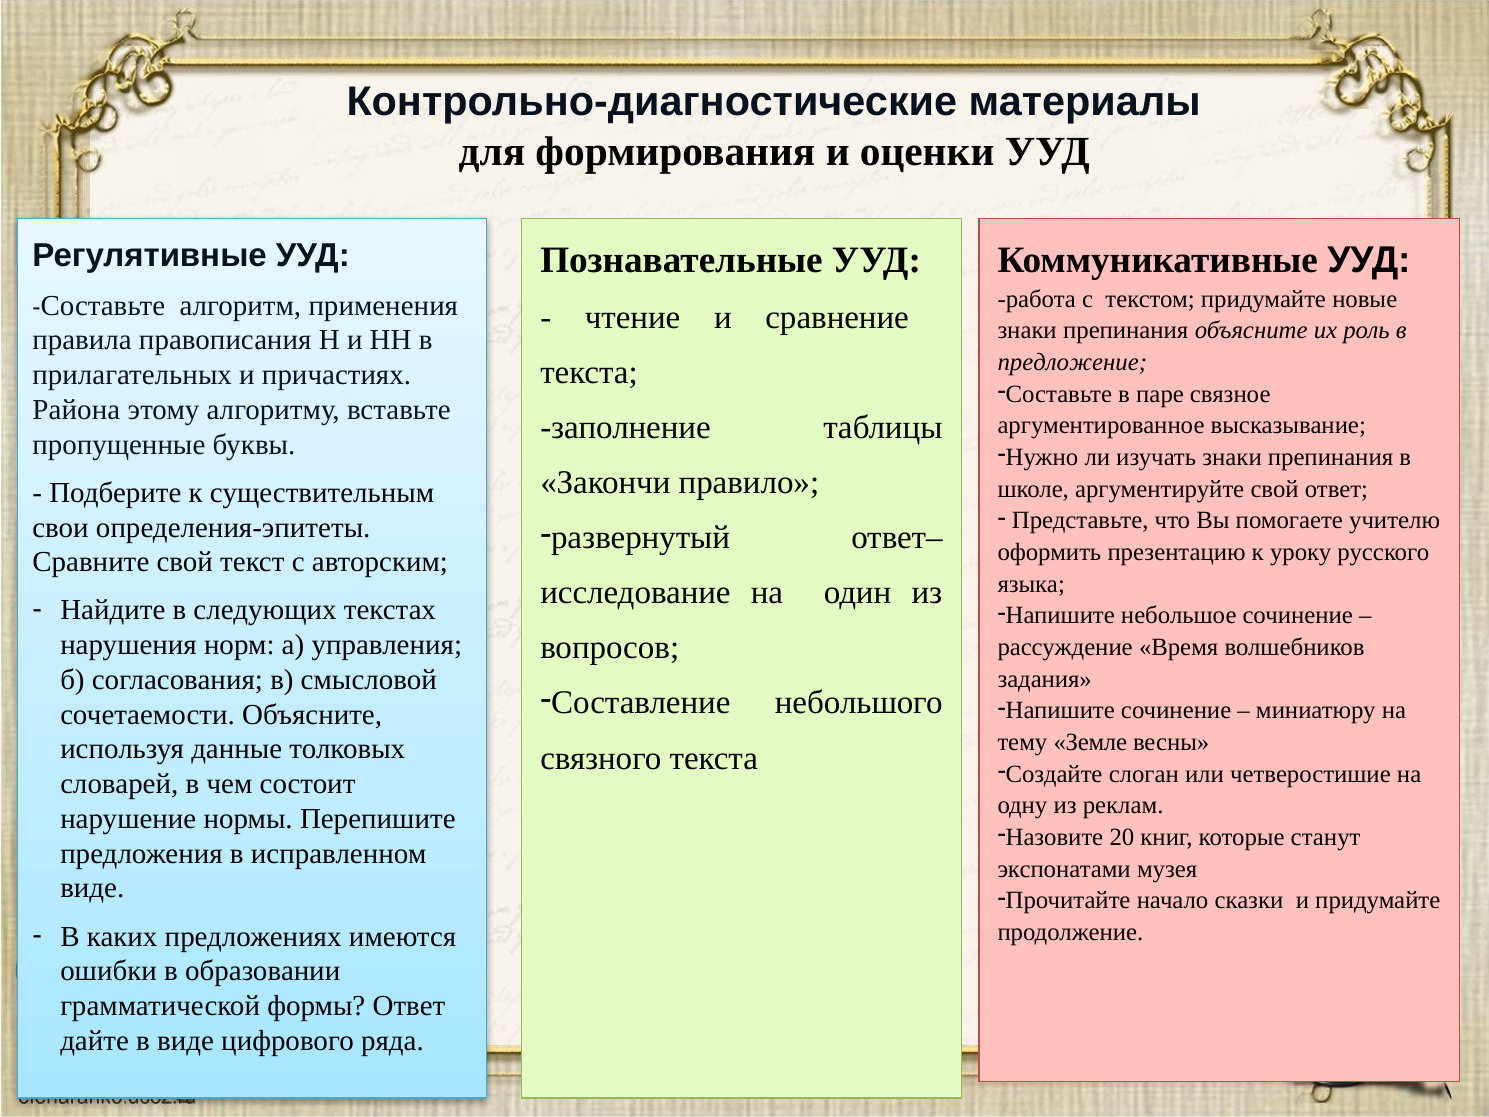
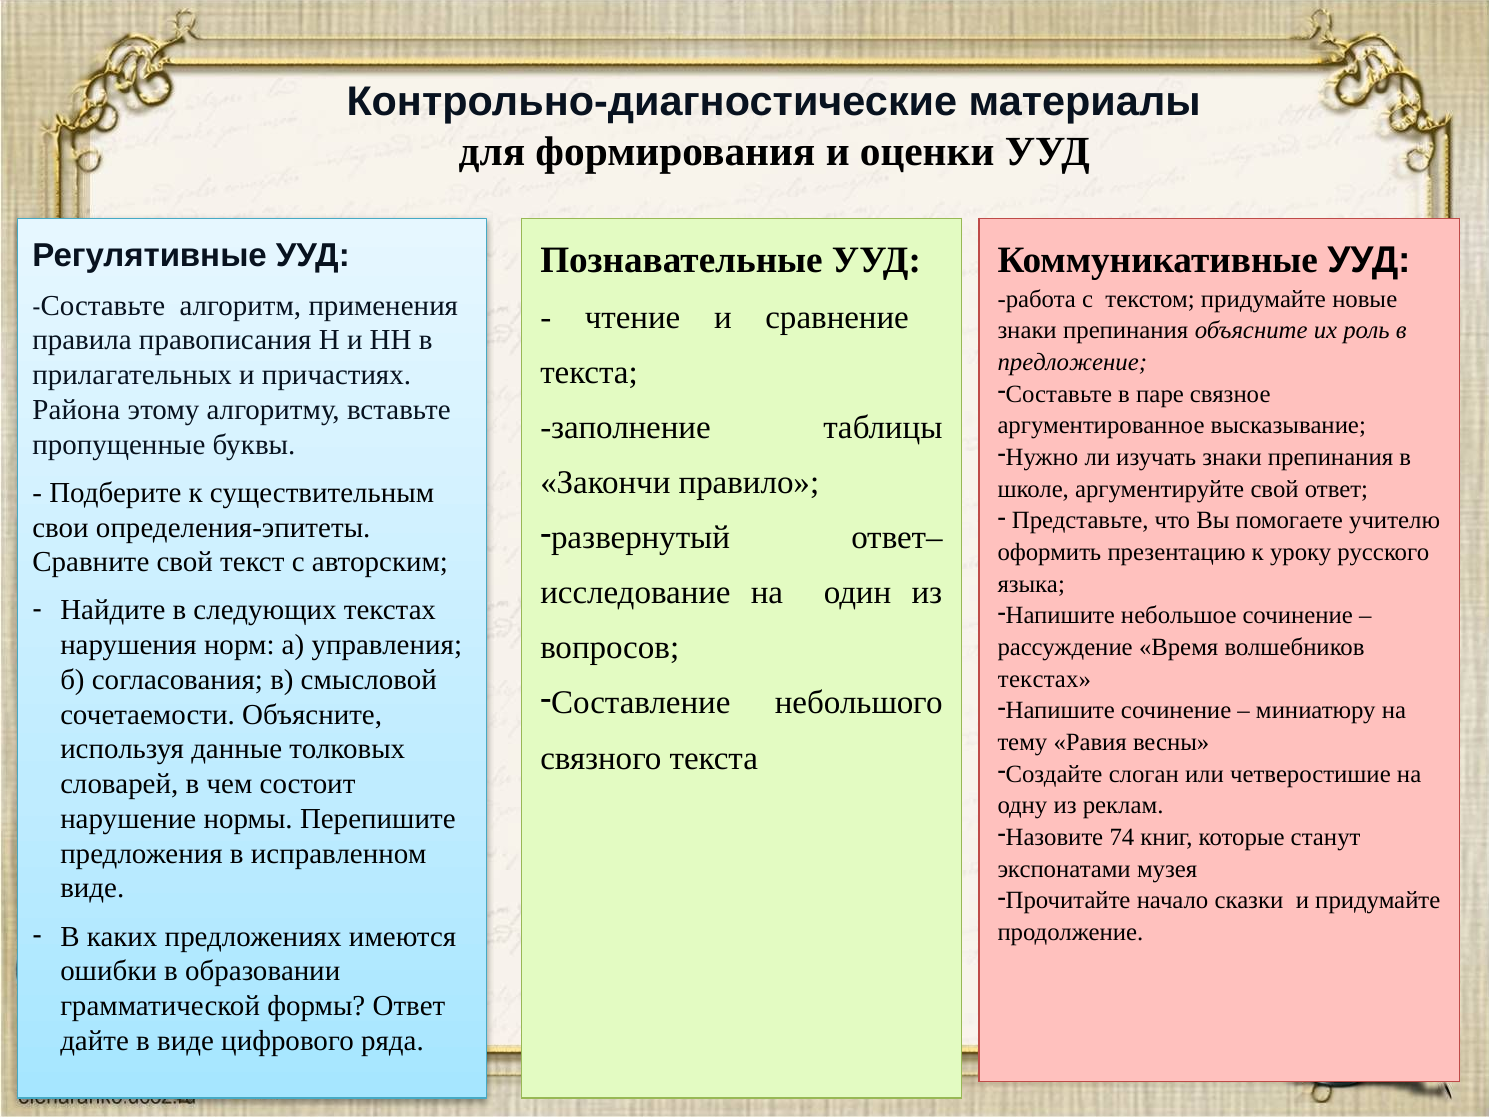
задания: задания -> текстах (1045, 679)
Земле: Земле -> Равия (1090, 742)
20: 20 -> 74 (1122, 837)
